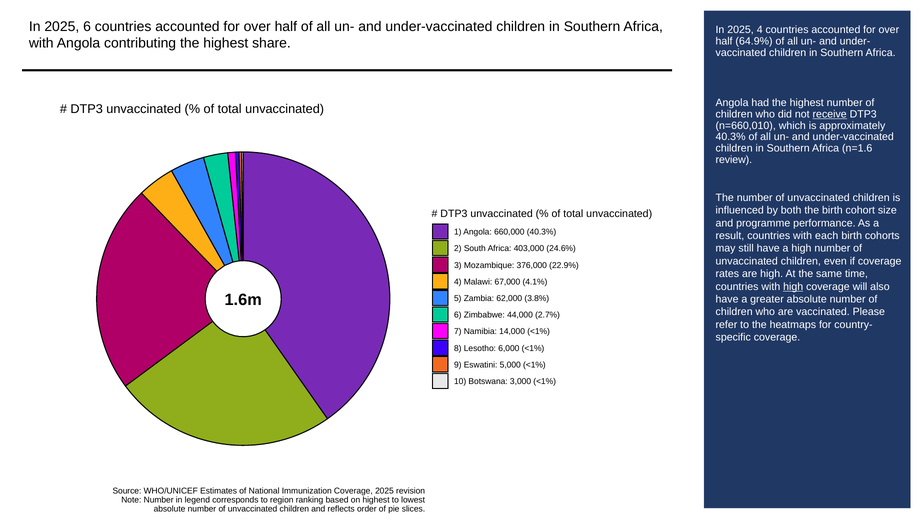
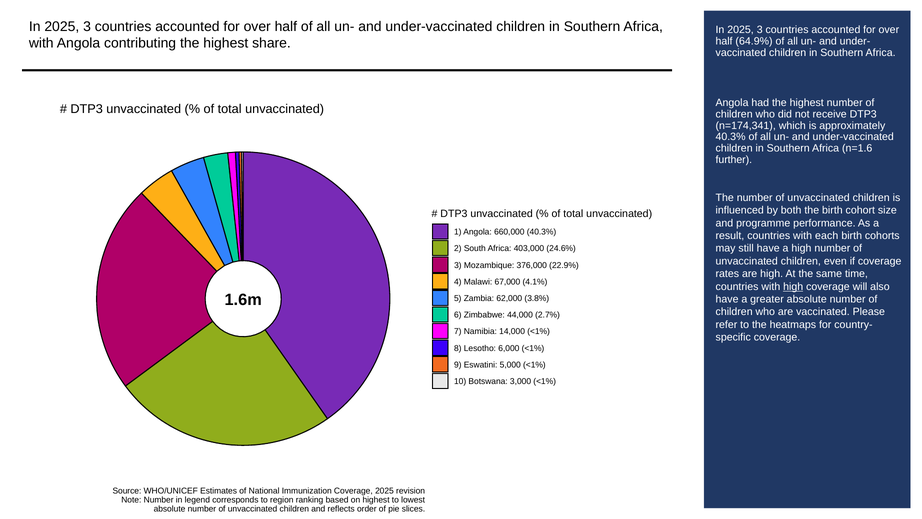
6: 6 -> 3 (87, 27)
4: 4 -> 3 (760, 30)
receive underline: present -> none (830, 114)
n=660,010: n=660,010 -> n=174,341 (746, 125)
review: review -> further (734, 160)
